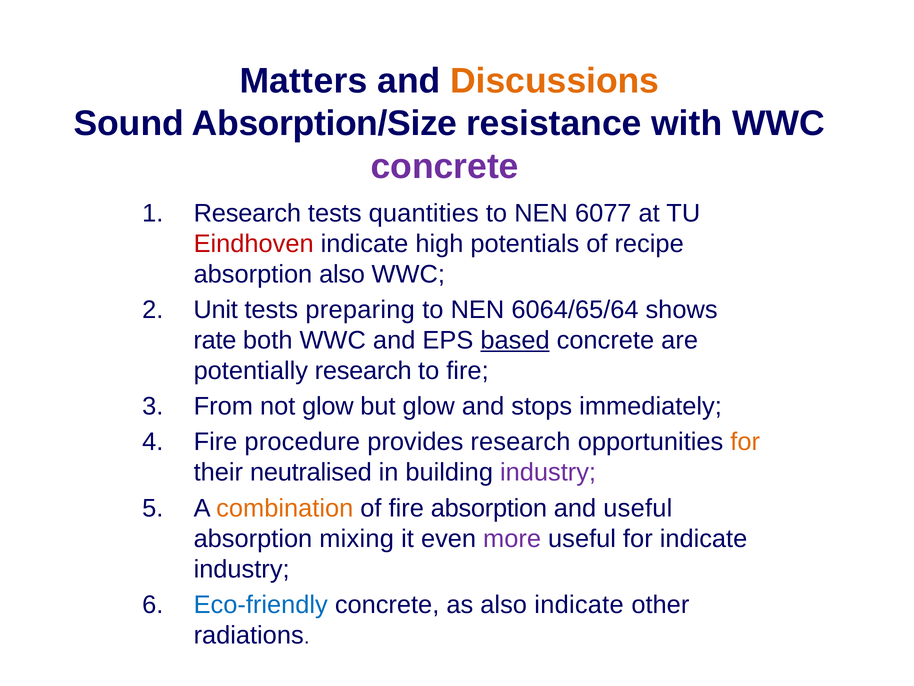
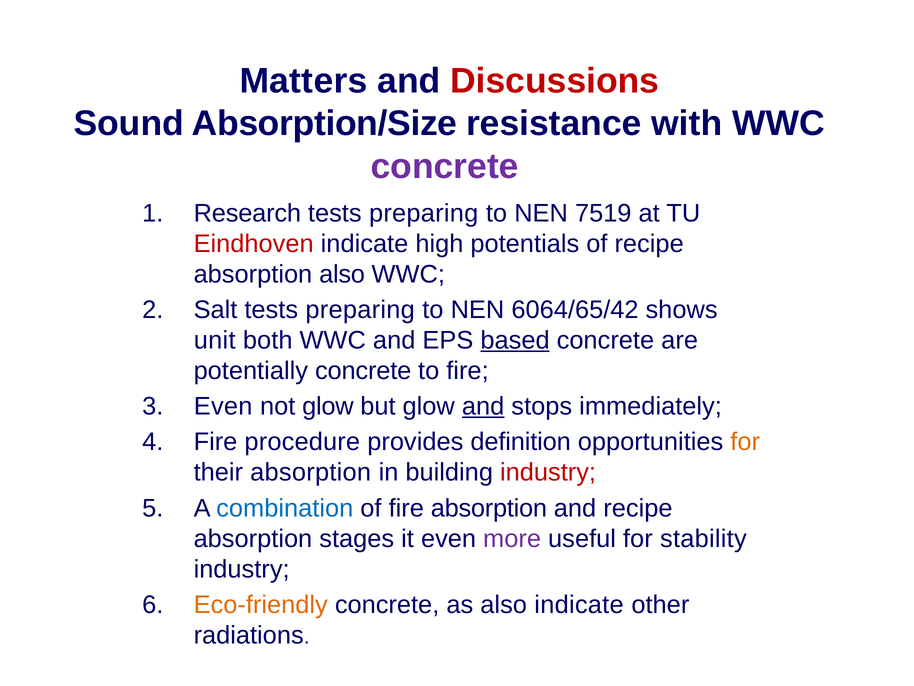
Discussions colour: orange -> red (555, 81)
quantities: quantities -> preparing (424, 213)
6077: 6077 -> 7519 (603, 213)
Unit: Unit -> Salt (216, 310)
6064/65/64: 6064/65/64 -> 6064/65/42 (575, 310)
rate: rate -> unit (215, 340)
potentially research: research -> concrete (363, 371)
From: From -> Even (223, 406)
and underline: none -> present (483, 406)
provides research: research -> definition (521, 442)
their neutralised: neutralised -> absorption (311, 472)
industry colour: purple -> red (548, 472)
combination colour: orange -> blue (285, 508)
and useful: useful -> recipe (638, 508)
mixing: mixing -> stages (357, 538)
for indicate: indicate -> stability (703, 538)
Eco-friendly colour: blue -> orange (261, 604)
